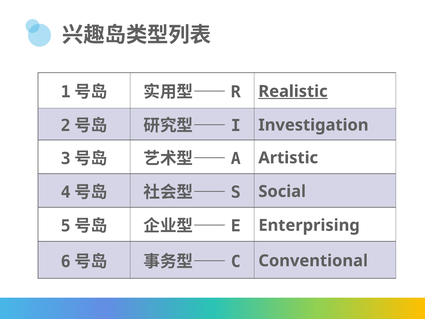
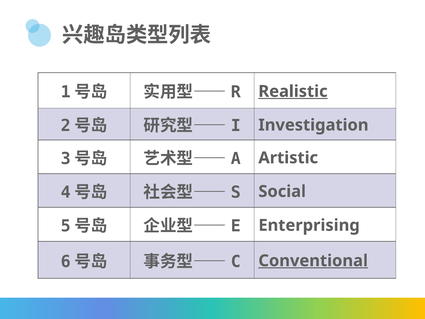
Conventional underline: none -> present (313, 261)
